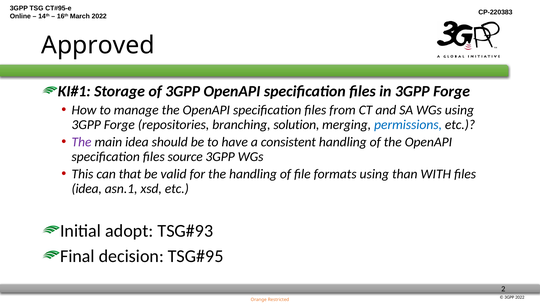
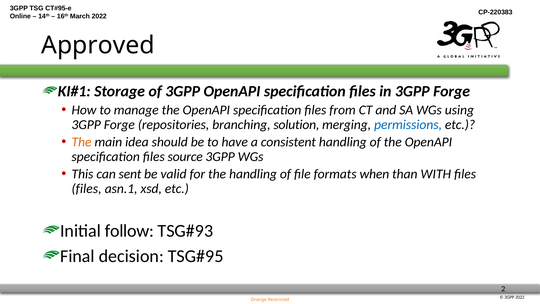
The colour: purple -> orange (82, 142)
that: that -> sent (130, 174)
formats using: using -> when (374, 174)
idea: idea -> files (87, 188)
adopt: adopt -> follow (129, 231)
